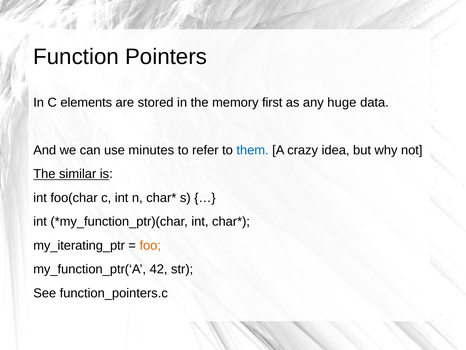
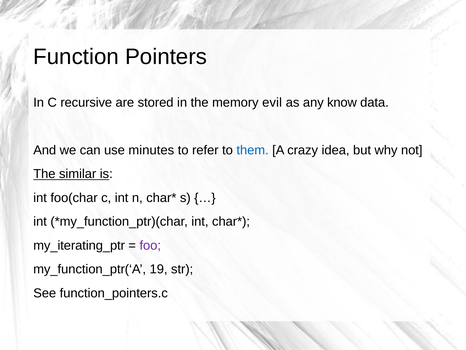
elements: elements -> recursive (86, 102)
first: first -> evil (272, 102)
huge: huge -> know (342, 102)
foo colour: orange -> purple (150, 245)
42: 42 -> 19 (159, 269)
